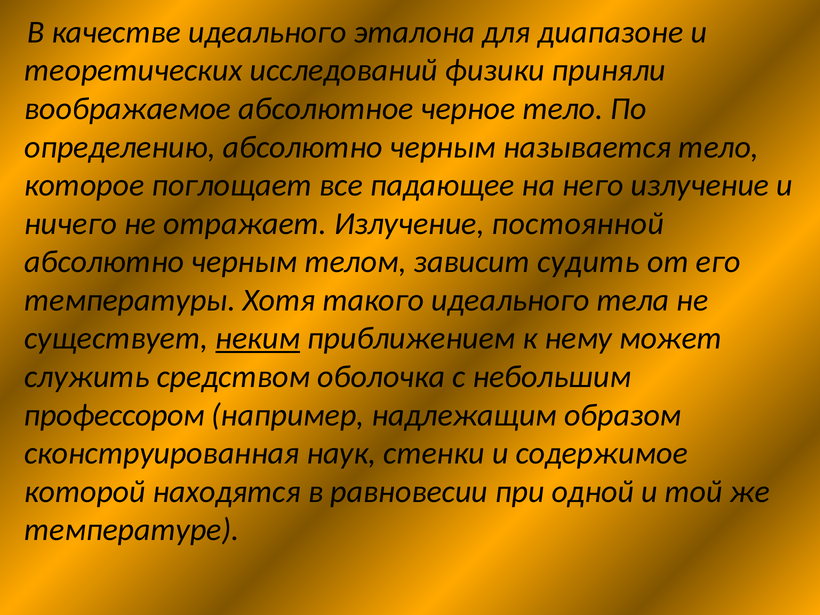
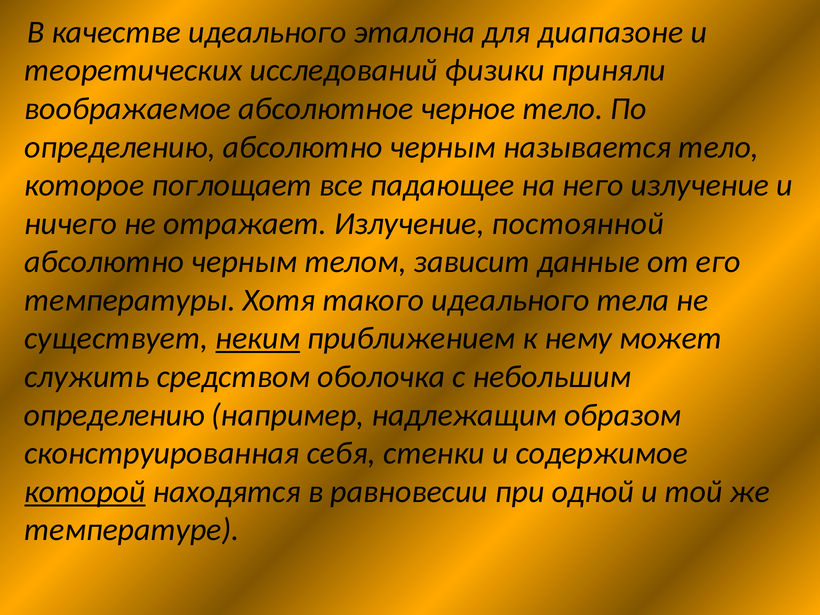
судить: судить -> данные (589, 262)
профессором: профессором -> определению (114, 415)
наук: наук -> себя (341, 453)
которой underline: none -> present (85, 492)
